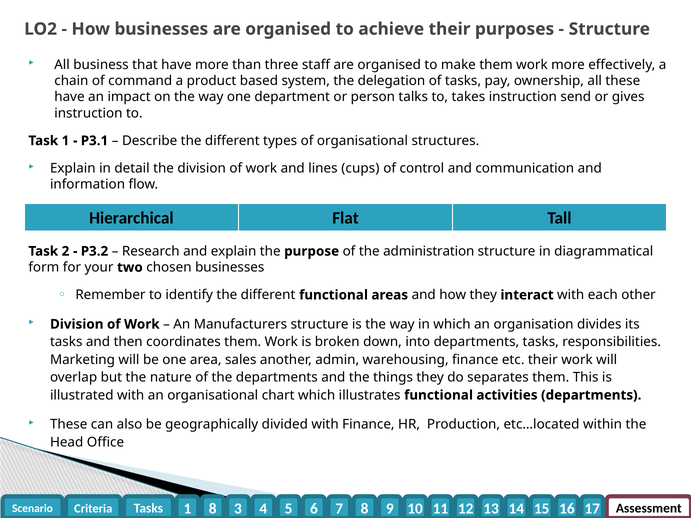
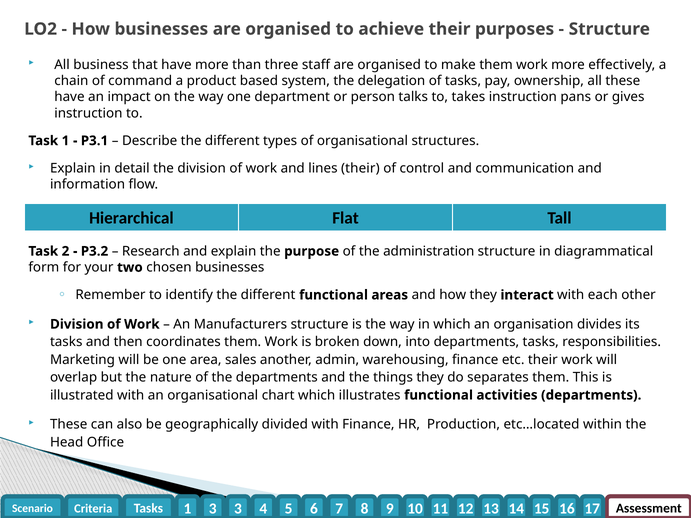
send: send -> pans (576, 97)
lines cups: cups -> their (360, 168)
1 8: 8 -> 3 (213, 509)
